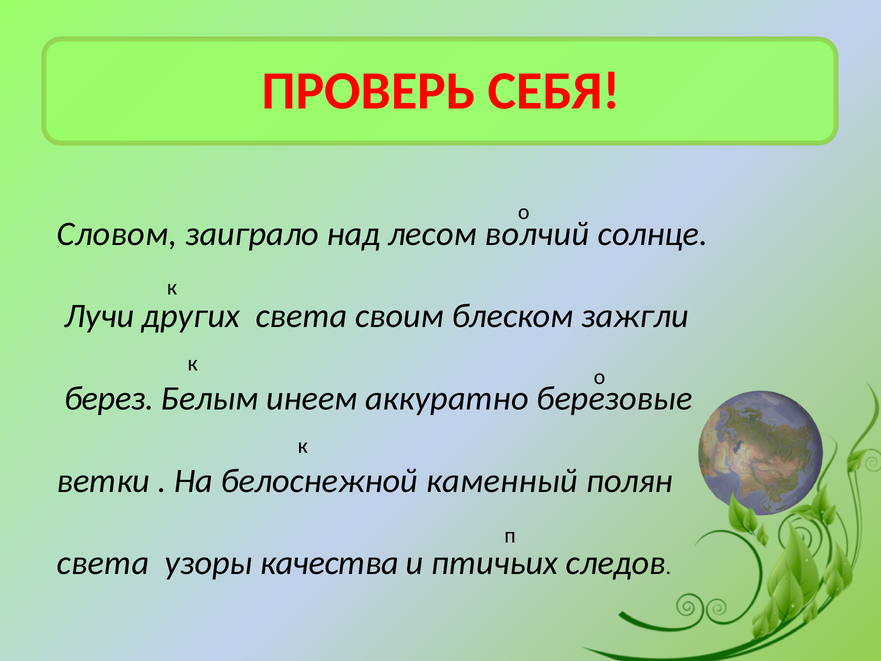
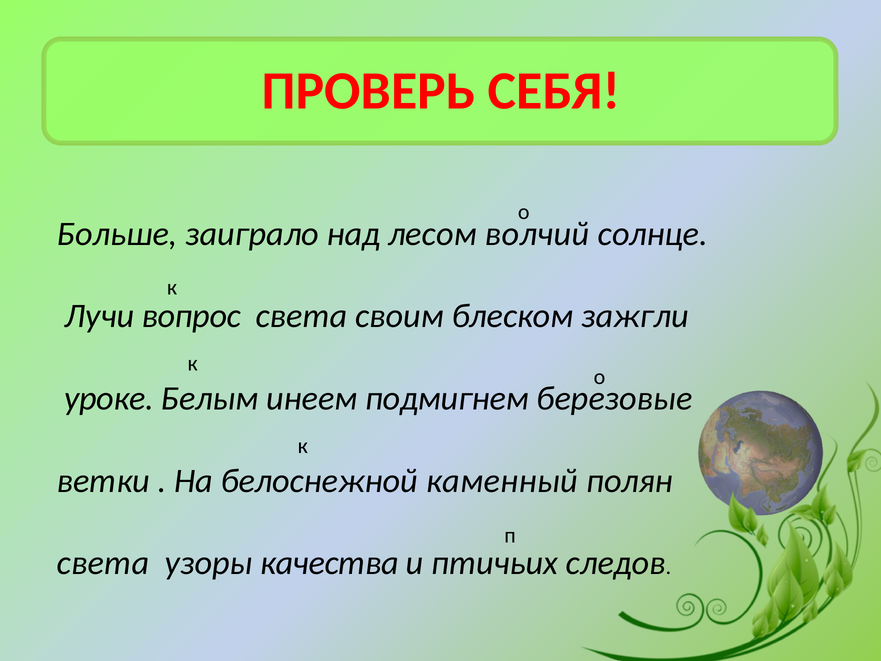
Словом: Словом -> Больше (117, 234)
других: других -> вопрос (191, 316)
берез: берез -> уроке (109, 398)
аккуратно: аккуратно -> подмигнем (447, 398)
